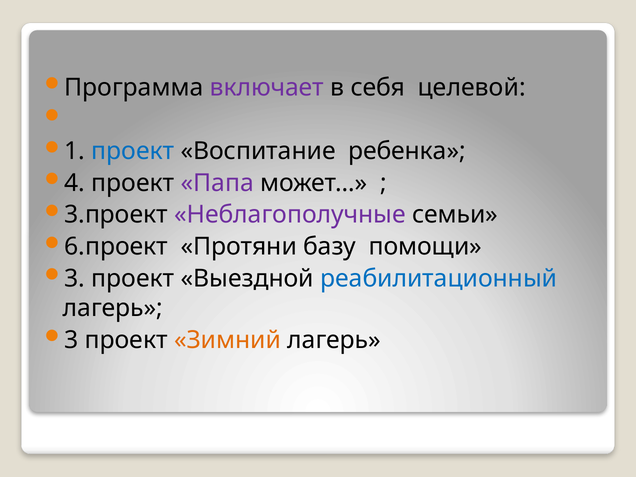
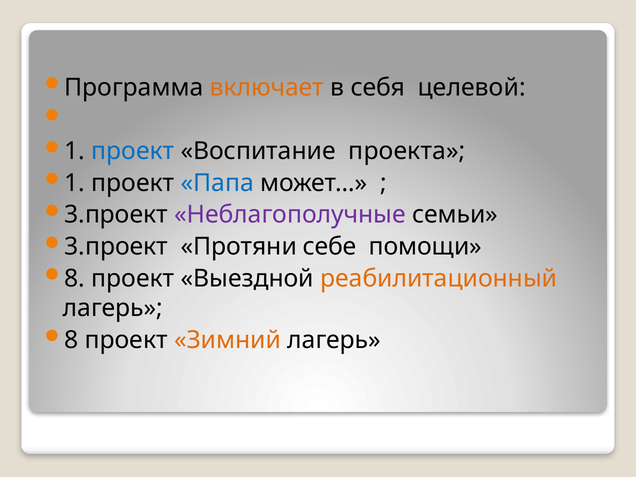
включает colour: purple -> orange (267, 87)
ребенка: ребенка -> проекта (407, 151)
4: 4 -> 1 (75, 183)
Папа colour: purple -> blue (217, 183)
6.проект: 6.проект -> 3.проект (116, 247)
базу: базу -> себе (330, 247)
3: 3 -> 8 (75, 278)
реабилитационный colour: blue -> orange (439, 278)
3: 3 -> 8 (71, 340)
